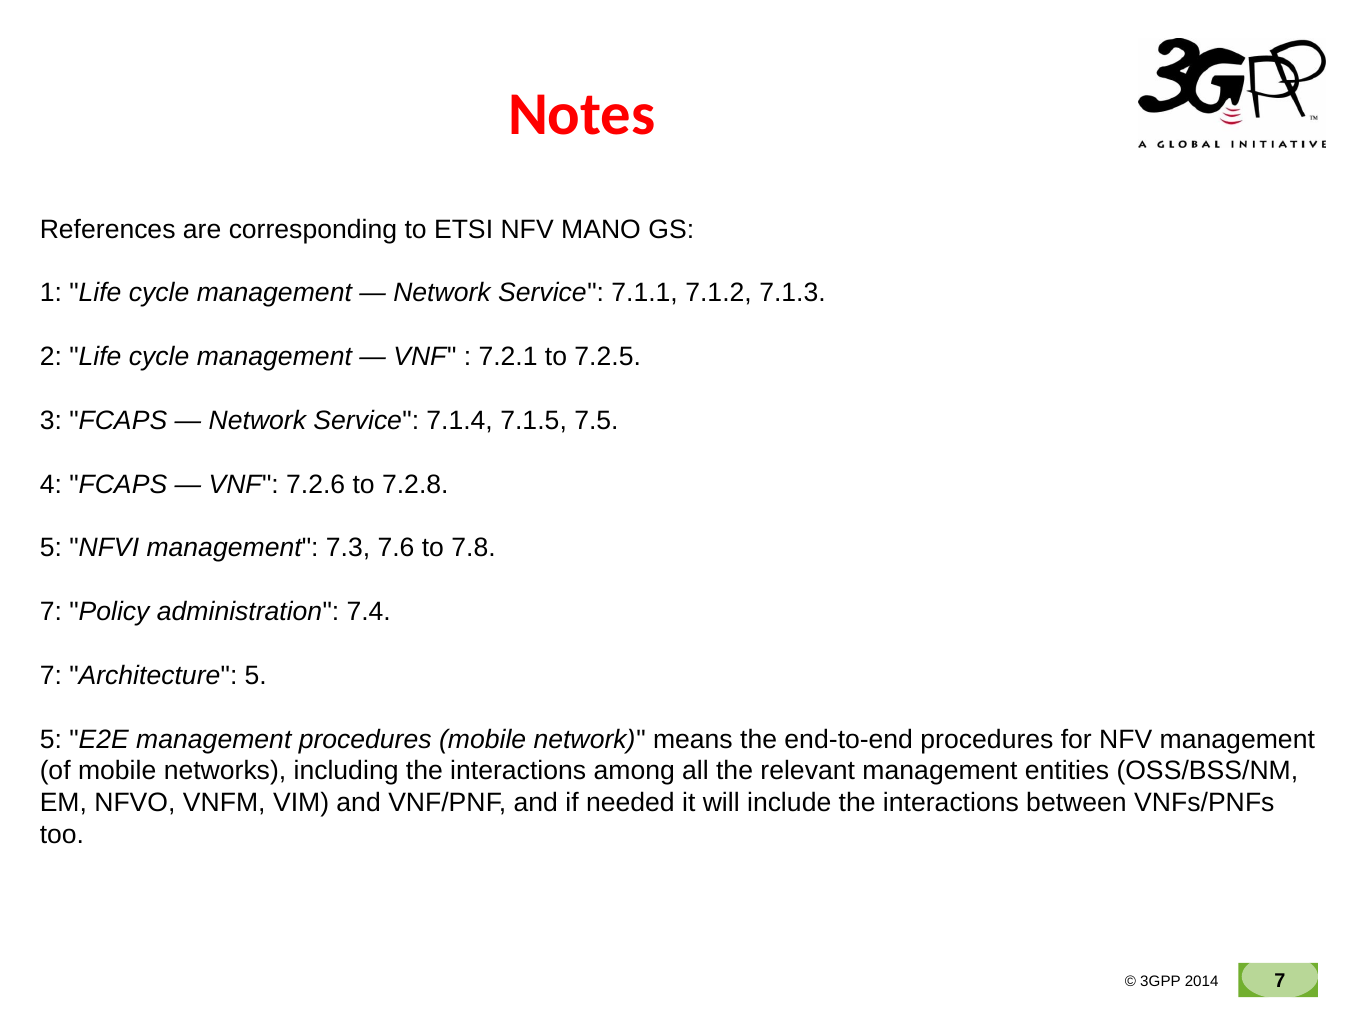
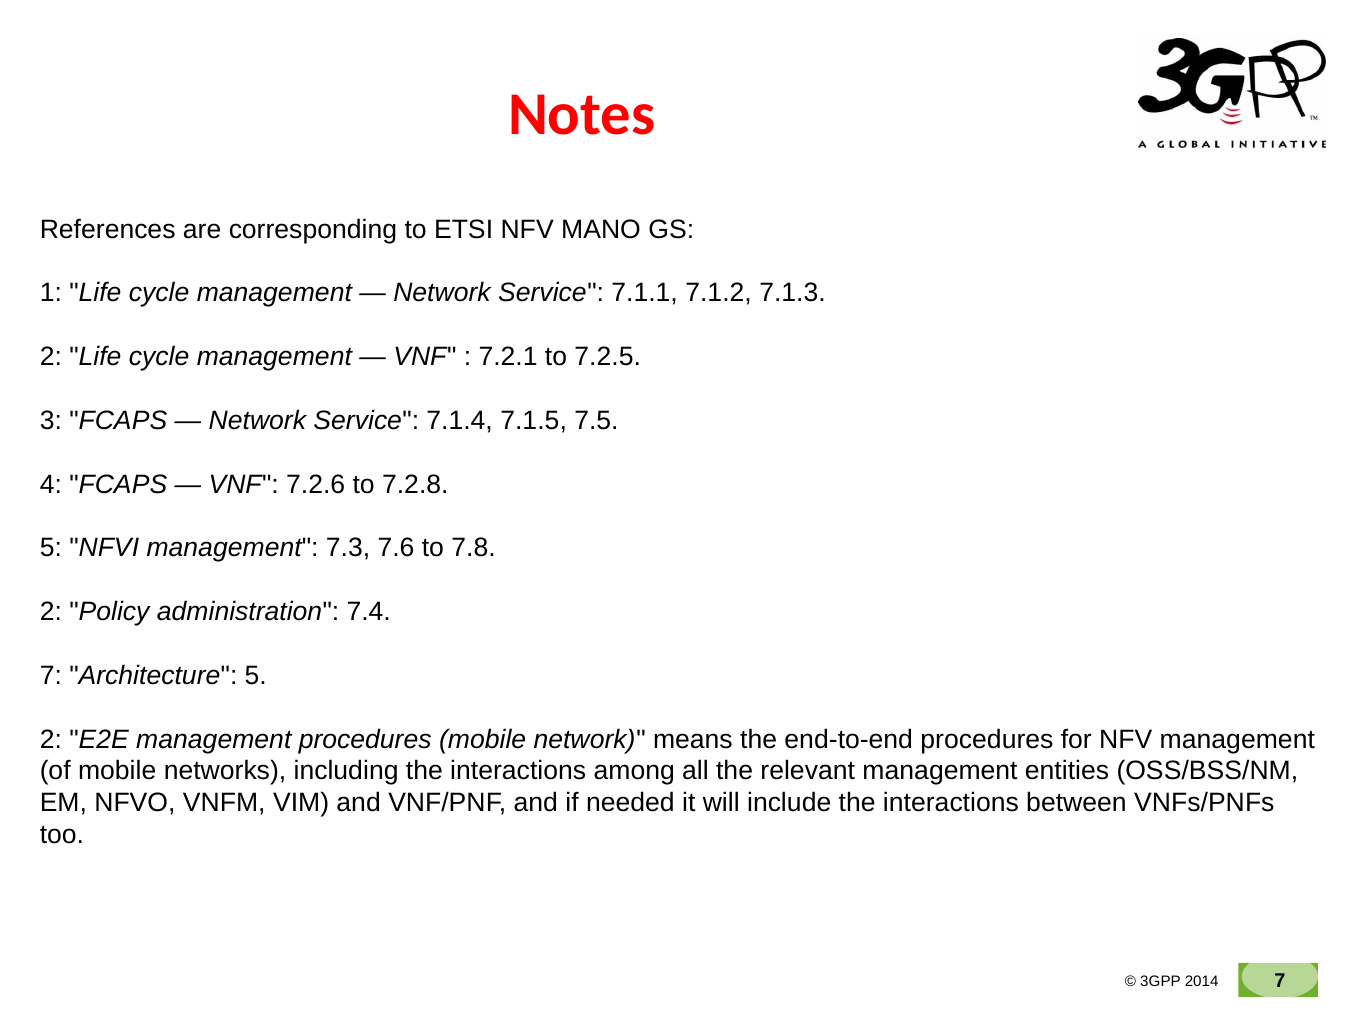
7: 7 -> 2 (51, 612)
5: 5 -> 2 (51, 739)
